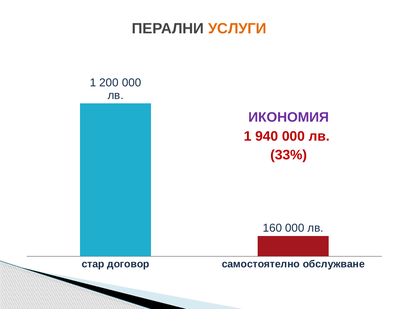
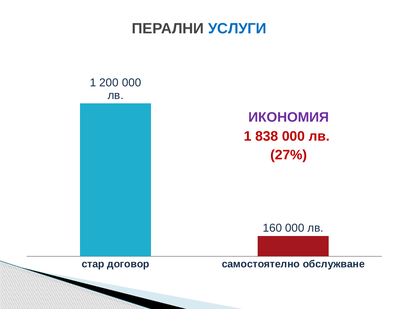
УСЛУГИ colour: orange -> blue (237, 29)
940: 940 -> 838 (267, 136)
33%: 33% -> 27% (289, 155)
